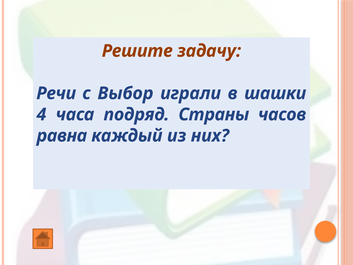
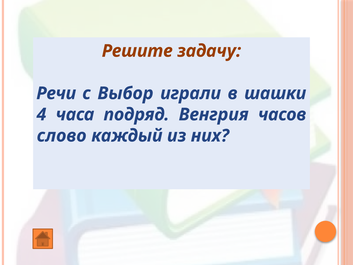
Страны: Страны -> Венгрия (214, 114)
равна: равна -> слово (62, 136)
